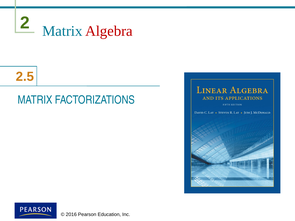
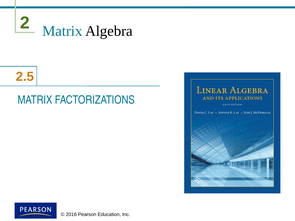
Algebra colour: red -> black (109, 31)
